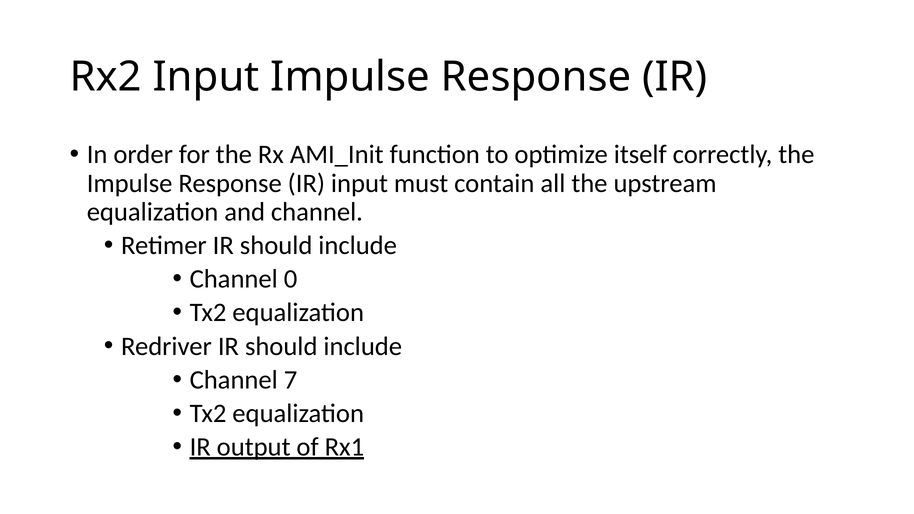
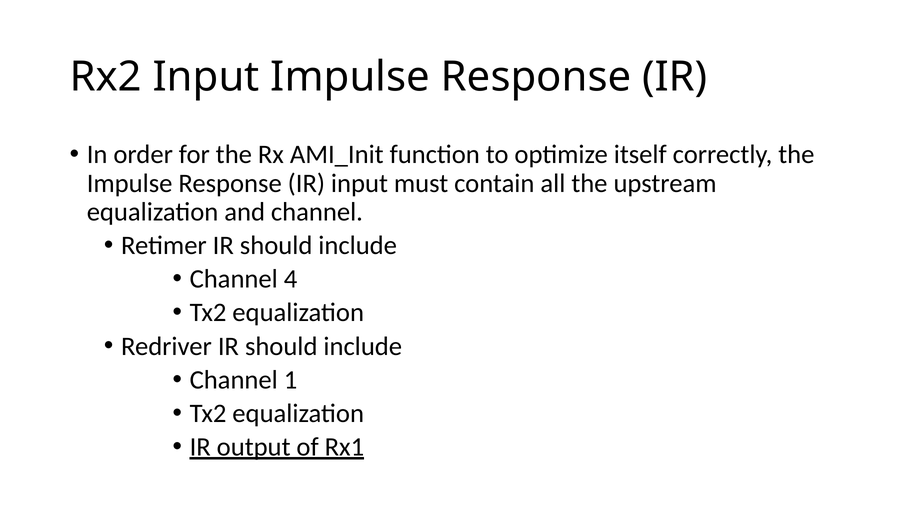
0: 0 -> 4 (291, 279)
7: 7 -> 1 (291, 380)
